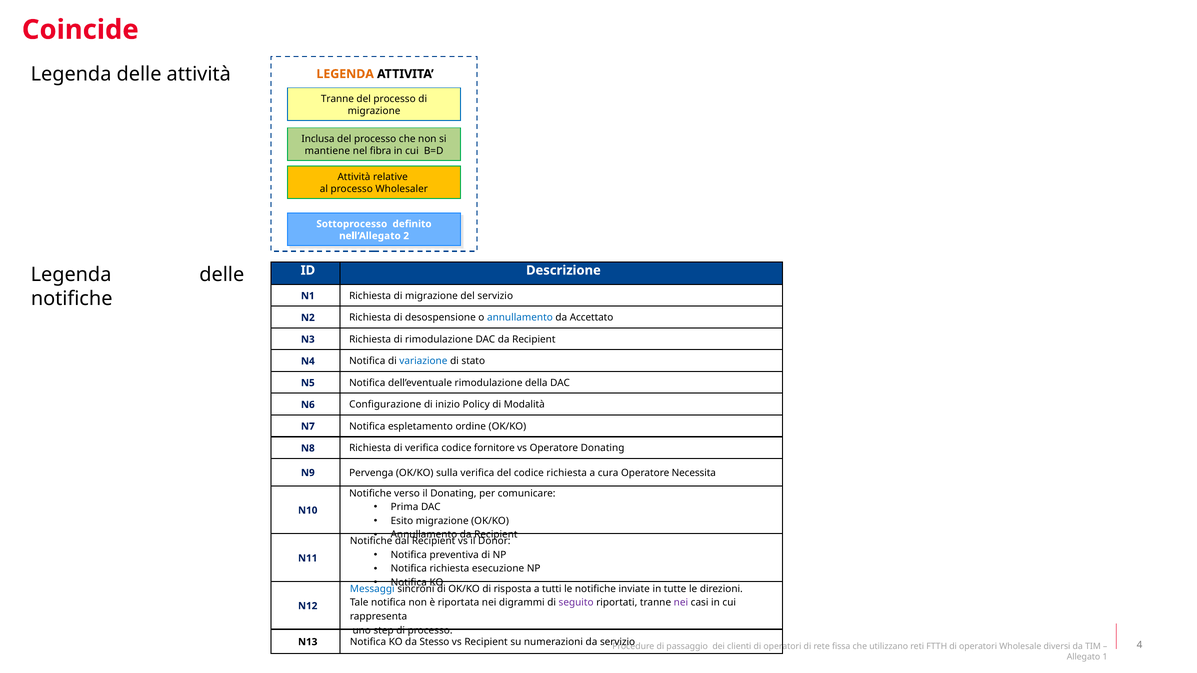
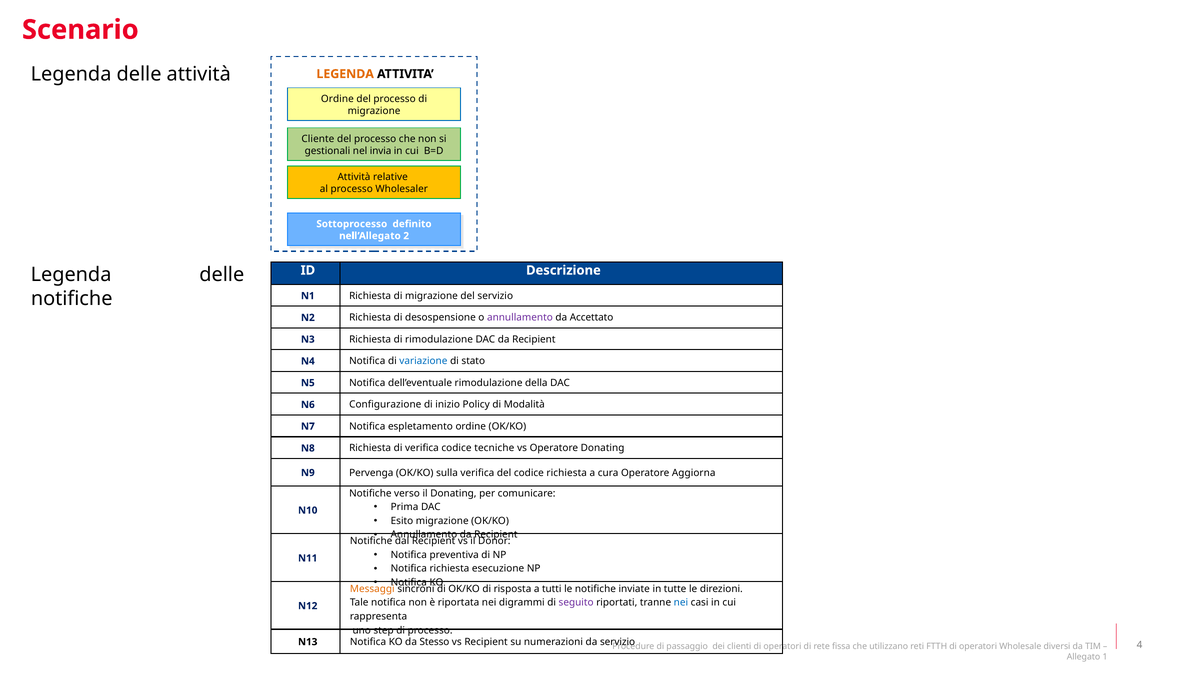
Coincide: Coincide -> Scenario (80, 30)
Tranne: Tranne -> Ordine (337, 99)
Inclusa: Inclusa -> Cliente (318, 139)
mantiene: mantiene -> gestionali (327, 151)
fibra: fibra -> invia (381, 151)
annullamento colour: blue -> purple (520, 318)
fornitore: fornitore -> tecniche (494, 448)
Necessita: Necessita -> Aggiorna (694, 473)
Messaggi colour: blue -> orange (372, 589)
nei colour: purple -> blue (681, 603)
